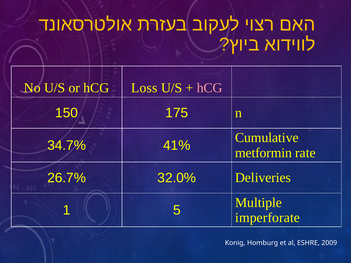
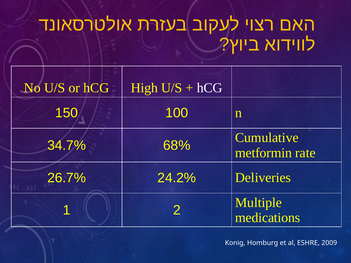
Loss: Loss -> High (144, 88)
hCG colour: pink -> white (210, 88)
175: 175 -> 100 (177, 113)
41%: 41% -> 68% (177, 145)
32.0%: 32.0% -> 24.2% (177, 178)
5: 5 -> 2 (177, 210)
imperforate: imperforate -> medications (268, 218)
